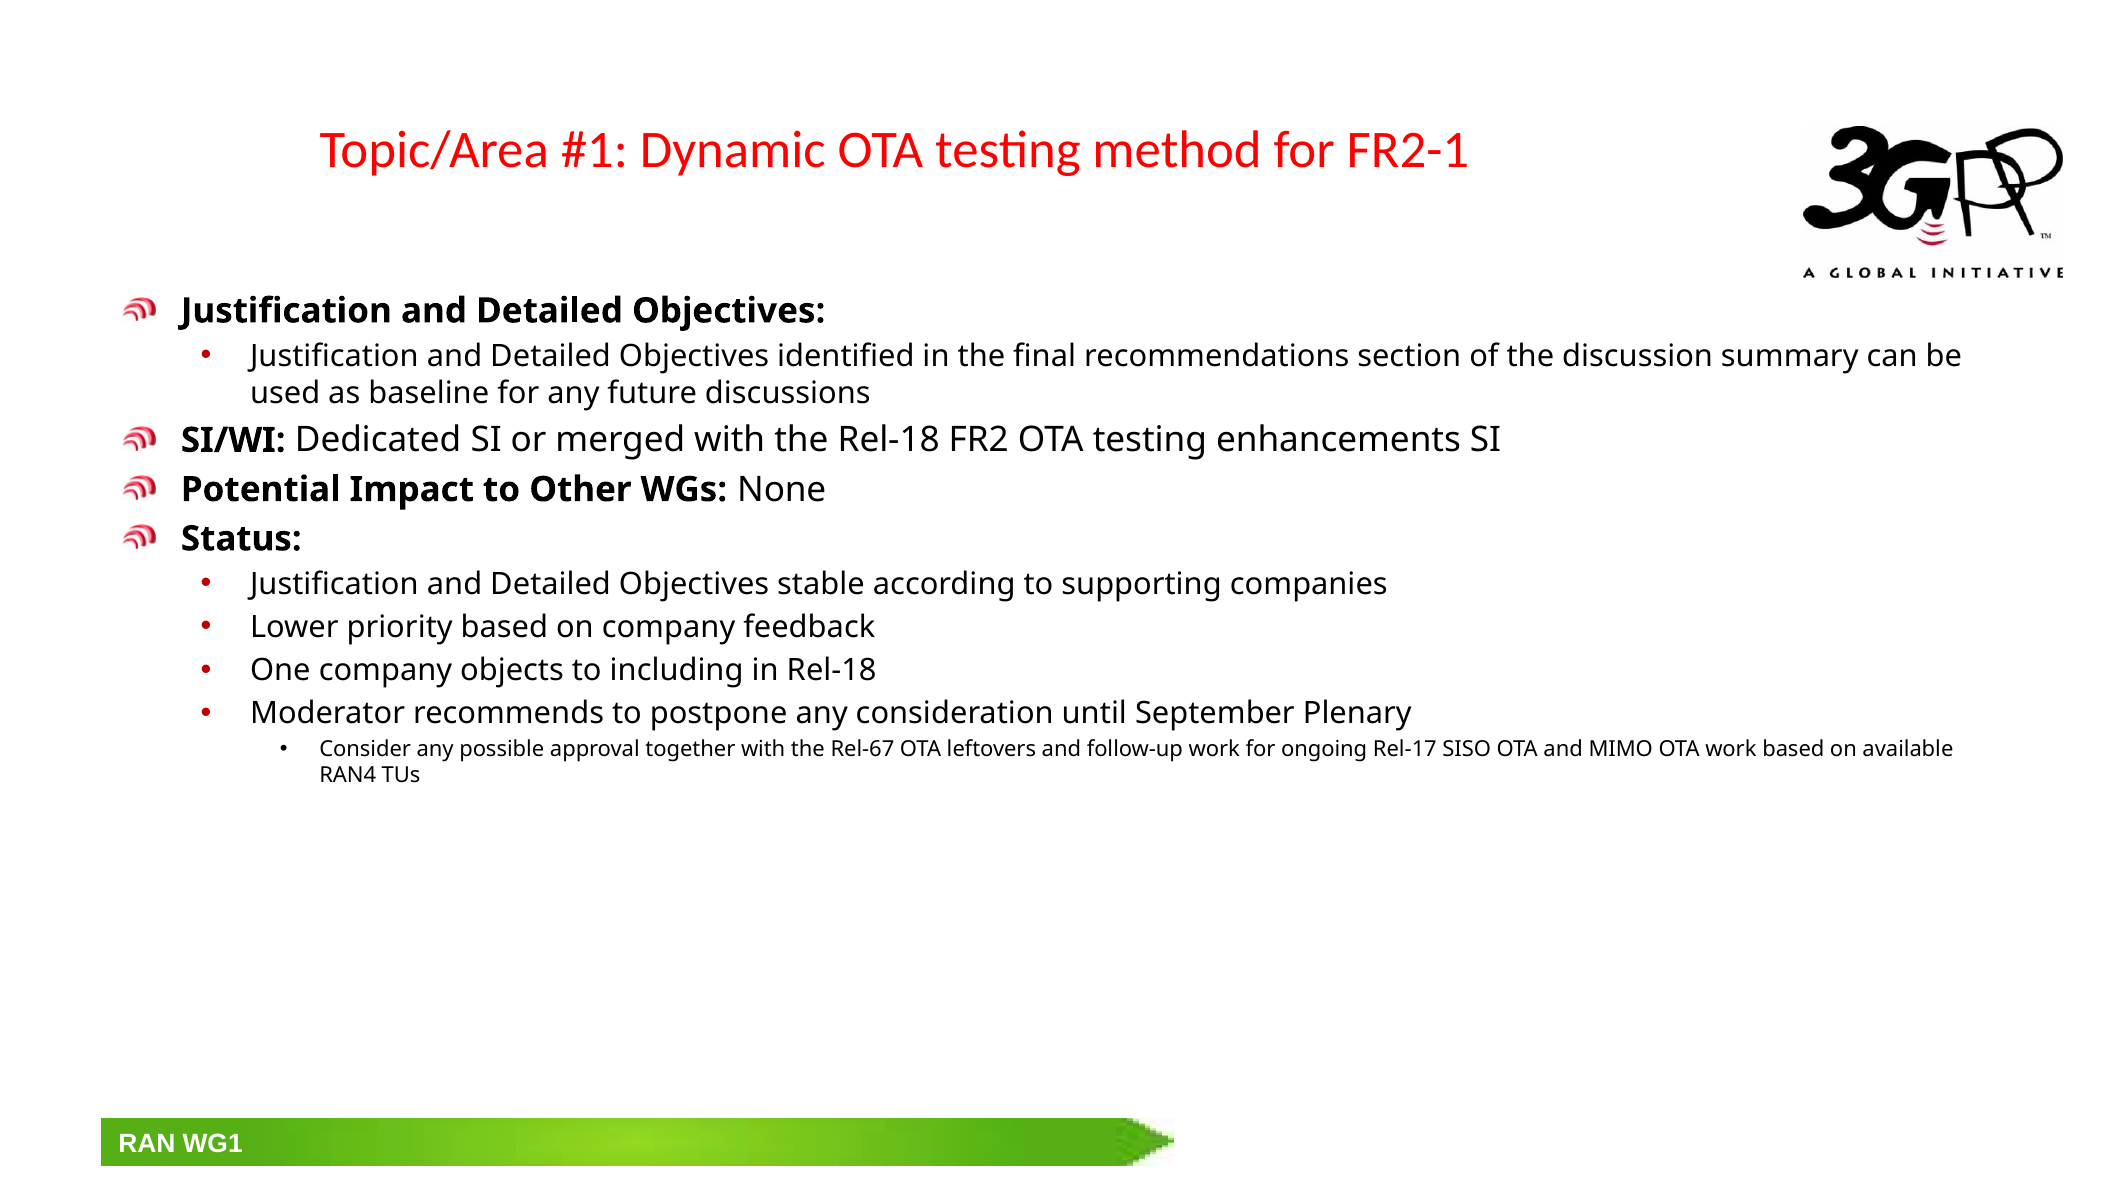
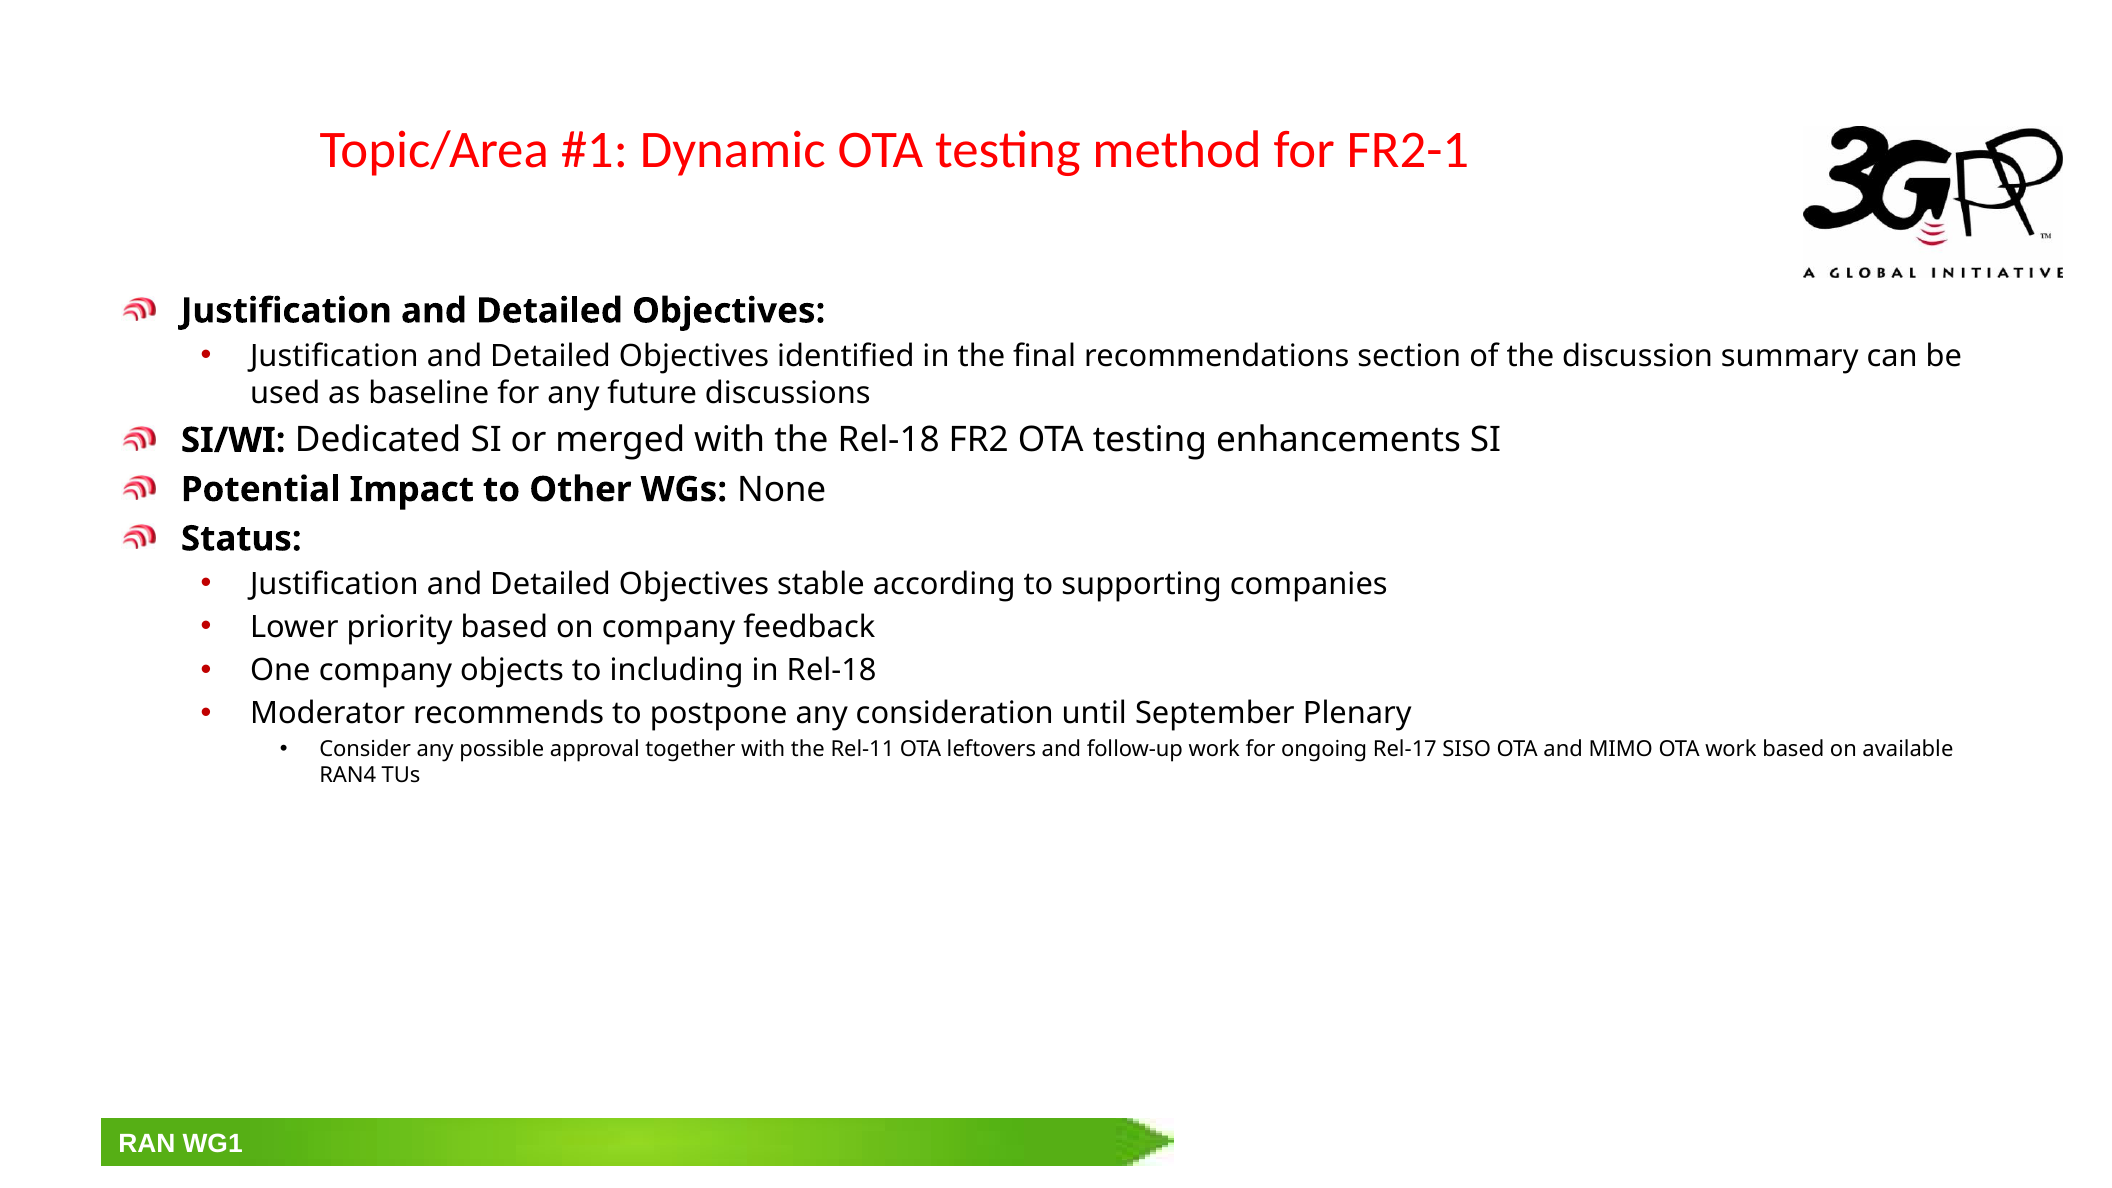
Rel-67: Rel-67 -> Rel-11 (862, 749)
